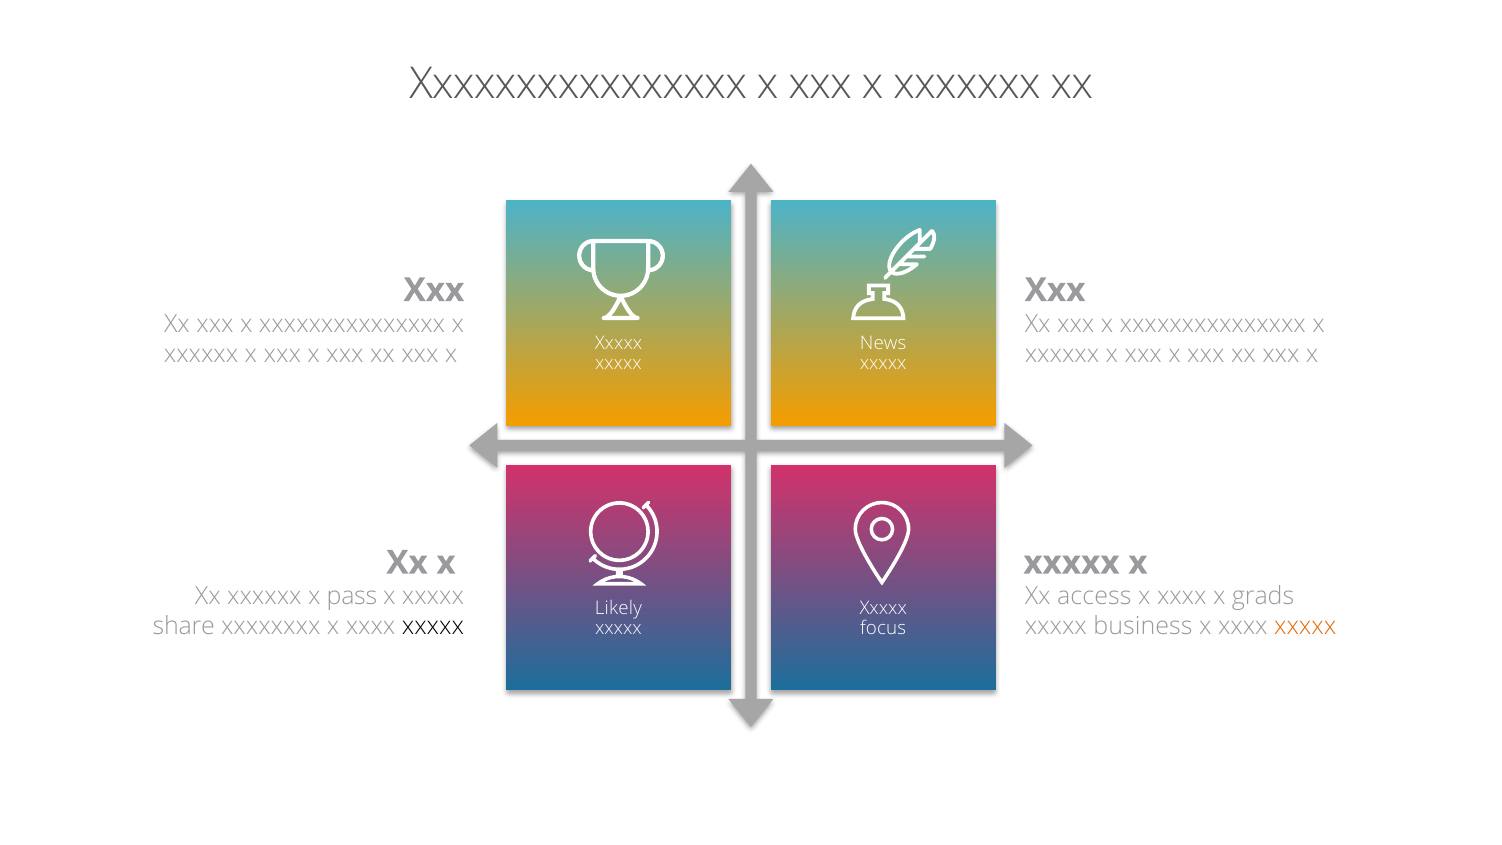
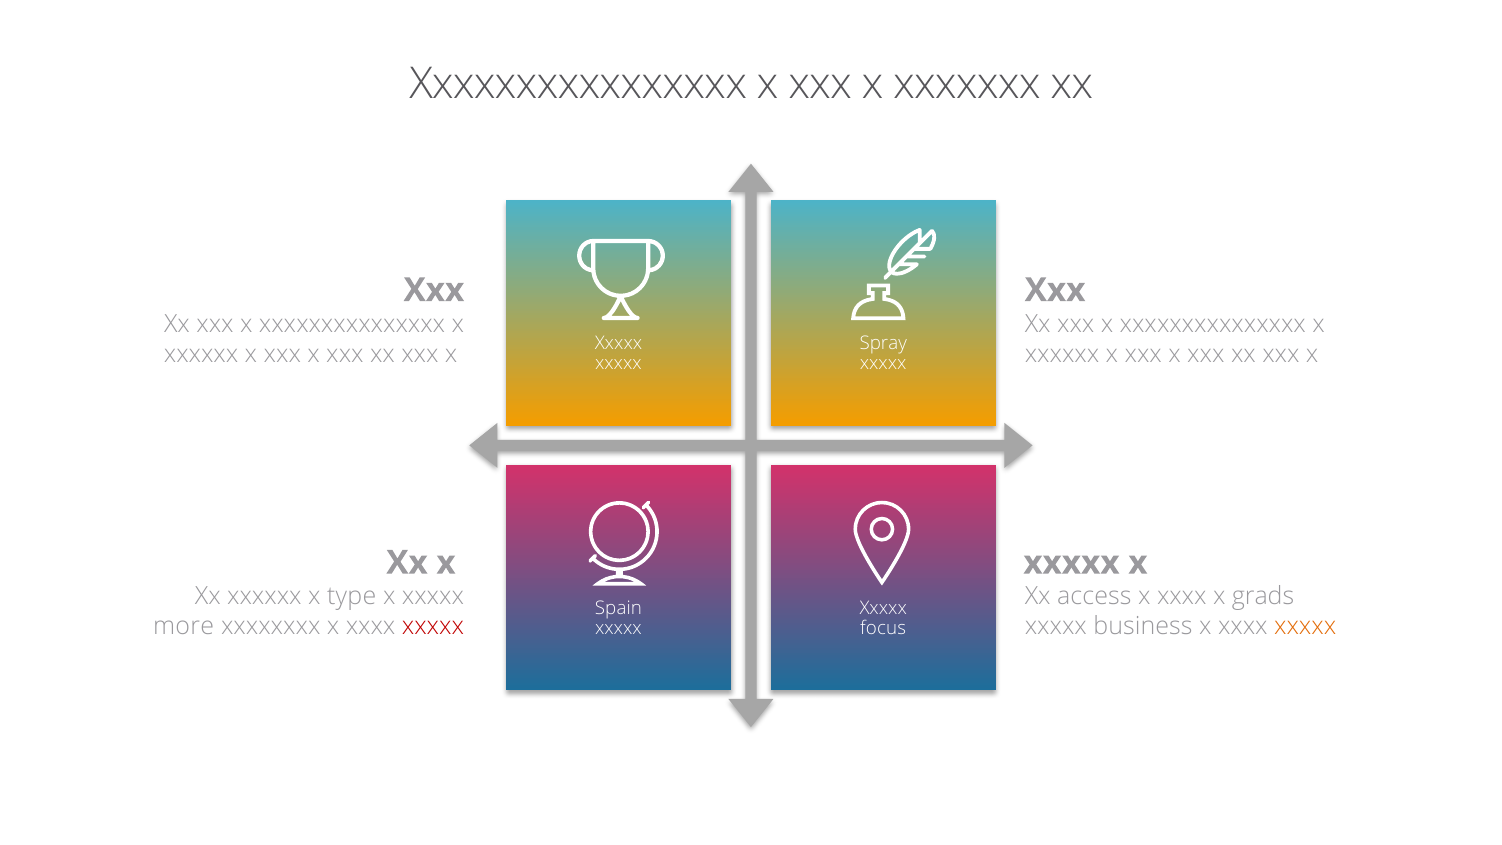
News: News -> Spray (883, 343)
pass: pass -> type (352, 596)
Likely: Likely -> Spain (618, 608)
share: share -> more (184, 626)
xxxxx colour: black -> red (433, 626)
